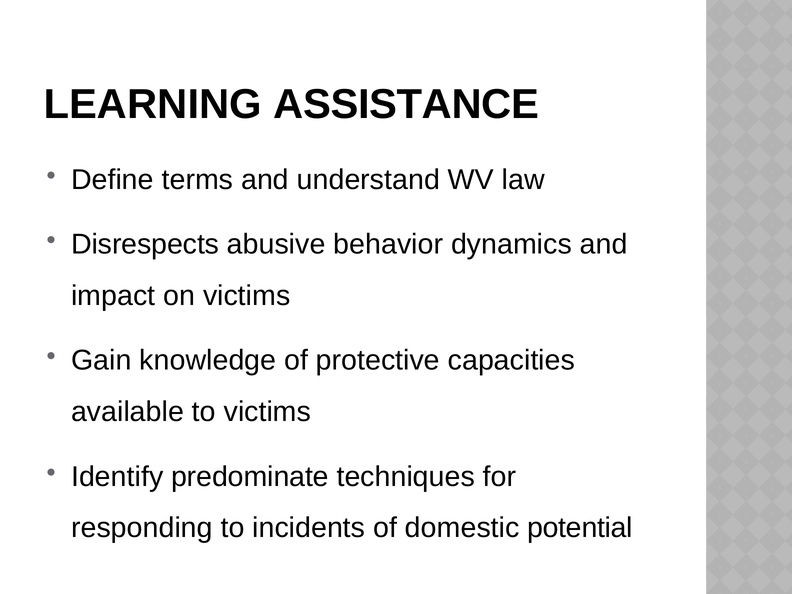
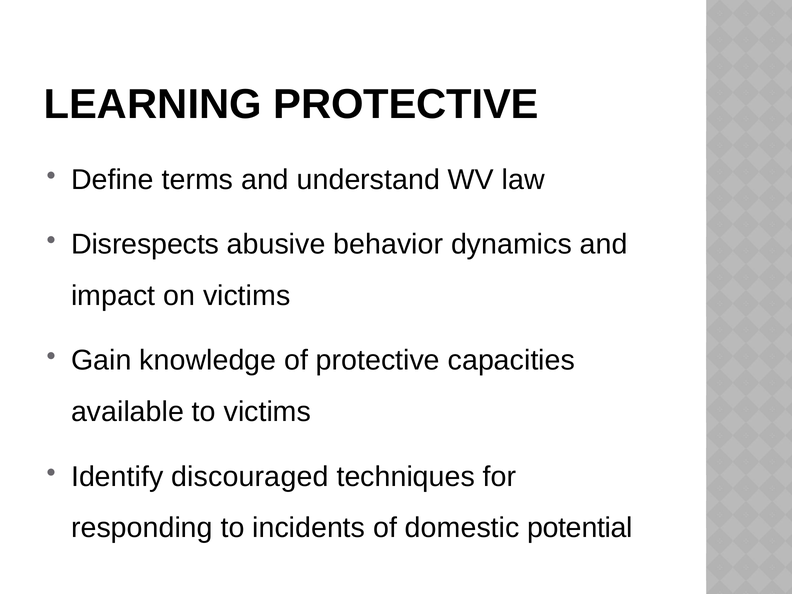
LEARNING ASSISTANCE: ASSISTANCE -> PROTECTIVE (406, 105)
predominate: predominate -> discouraged (250, 477)
